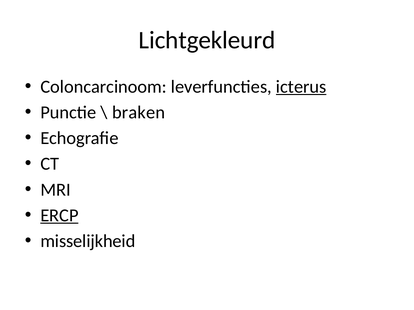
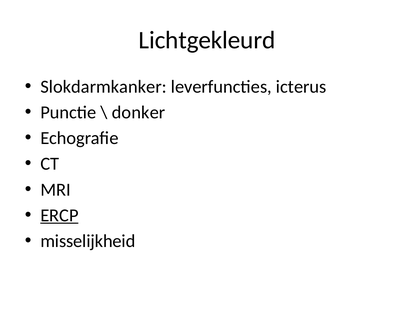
Coloncarcinoom: Coloncarcinoom -> Slokdarmkanker (104, 87)
icterus underline: present -> none (301, 87)
braken: braken -> donker (139, 113)
